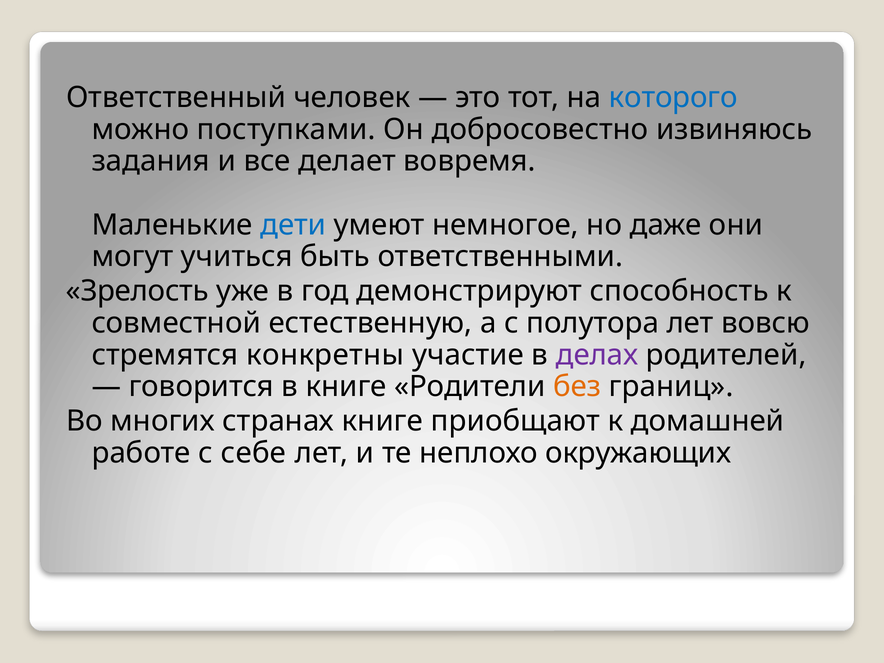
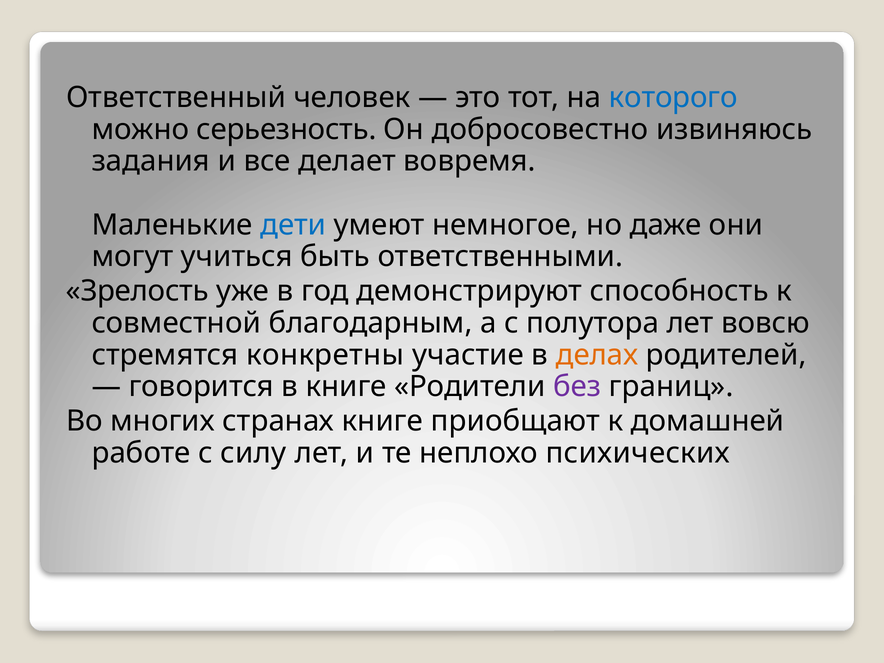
поступками: поступками -> серьезность (286, 129)
естественную: естественную -> благодарным (370, 323)
делах colour: purple -> orange (597, 355)
без colour: orange -> purple (577, 387)
себе: себе -> силу (253, 453)
окружающих: окружающих -> психических (638, 453)
